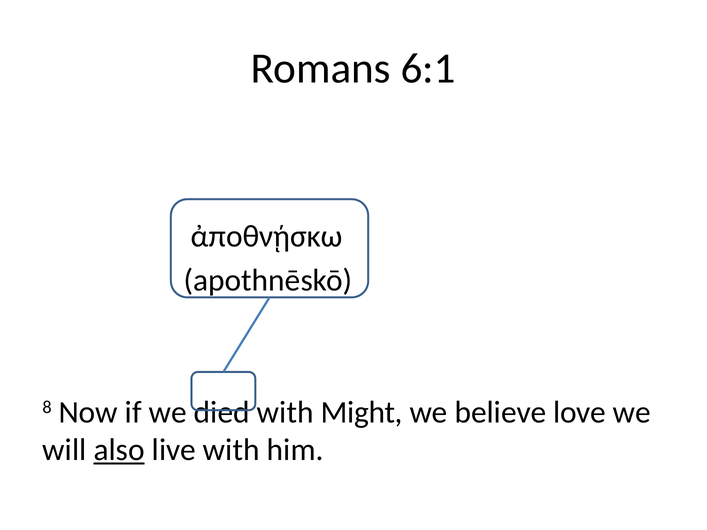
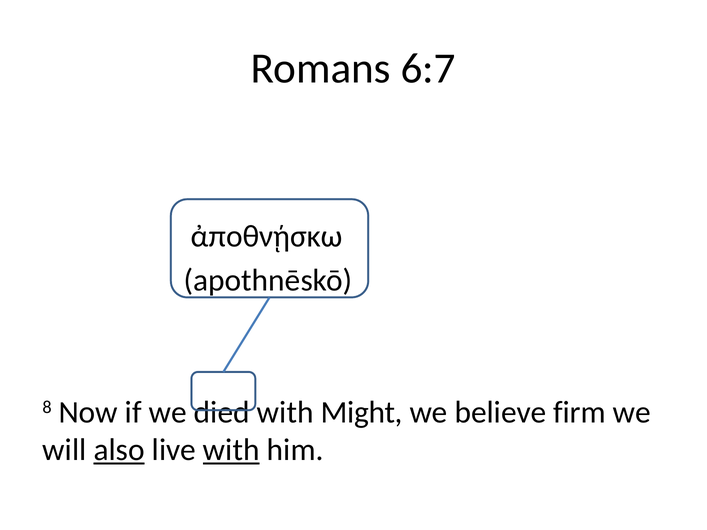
6:1: 6:1 -> 6:7 (428, 68)
love: love -> firm (579, 413)
with underline: none -> present (231, 450)
